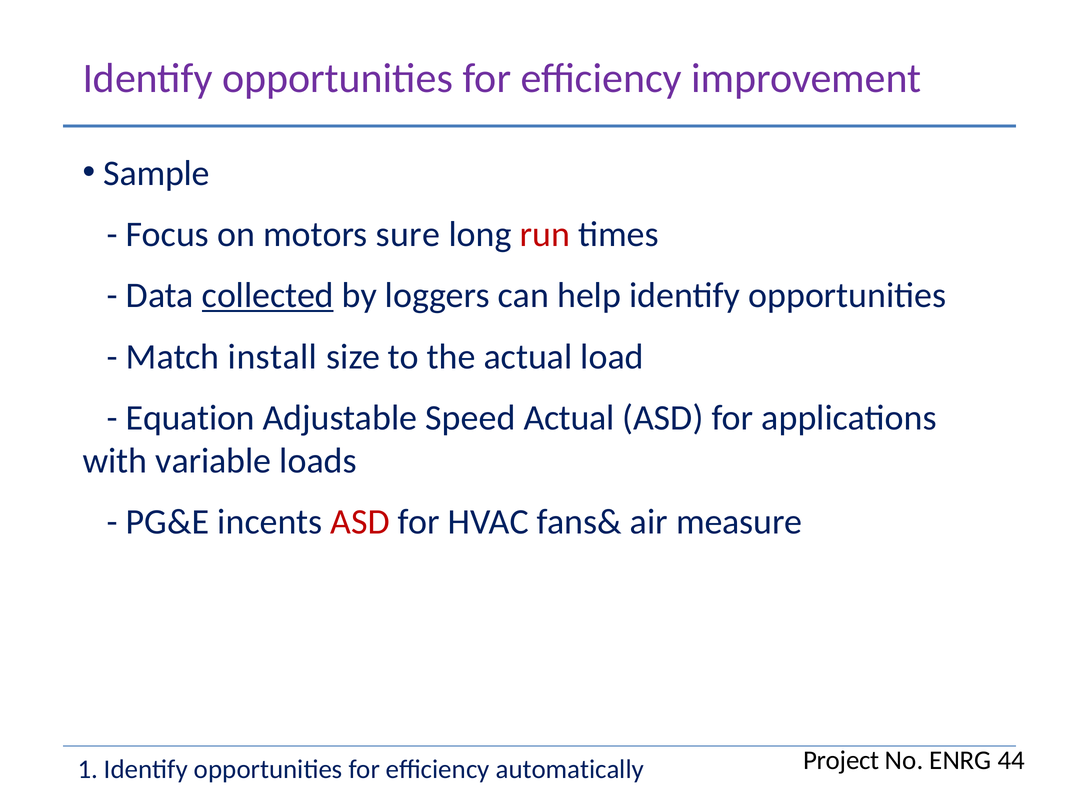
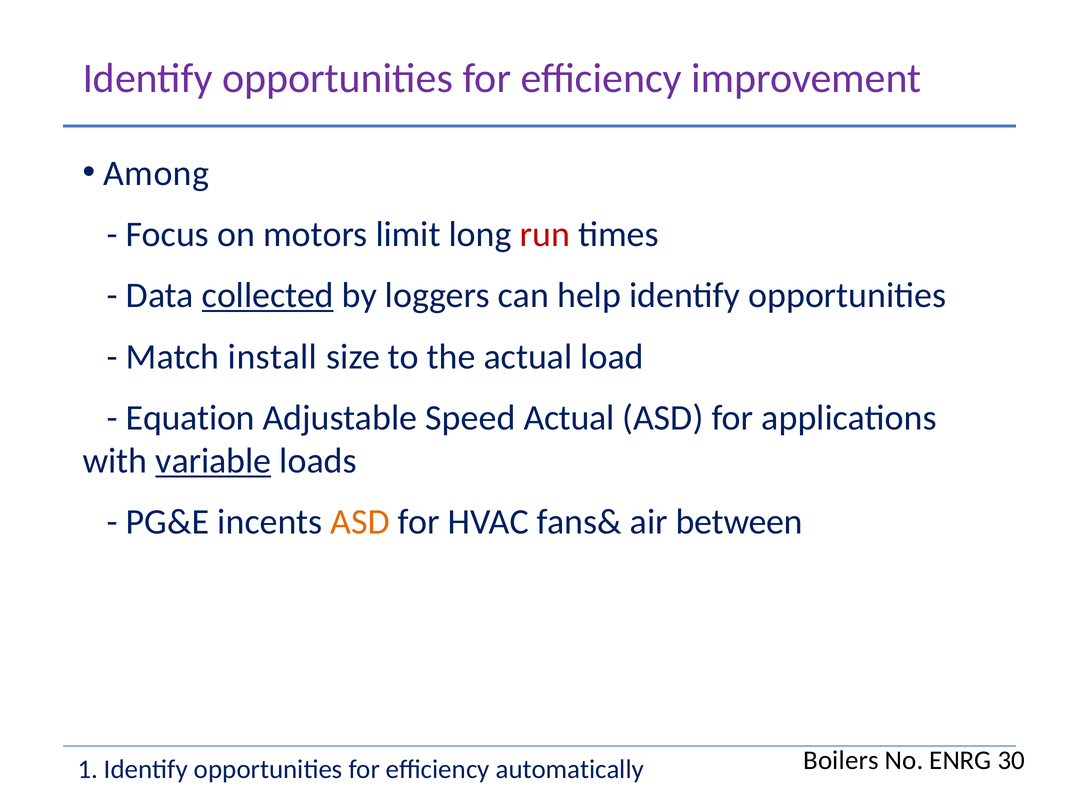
Sample: Sample -> Among (156, 173)
sure: sure -> limit (408, 234)
variable underline: none -> present (213, 461)
ASD colour: red -> orange (360, 522)
measure: measure -> between (739, 522)
Project: Project -> Boilers (841, 761)
44: 44 -> 30 (1011, 761)
